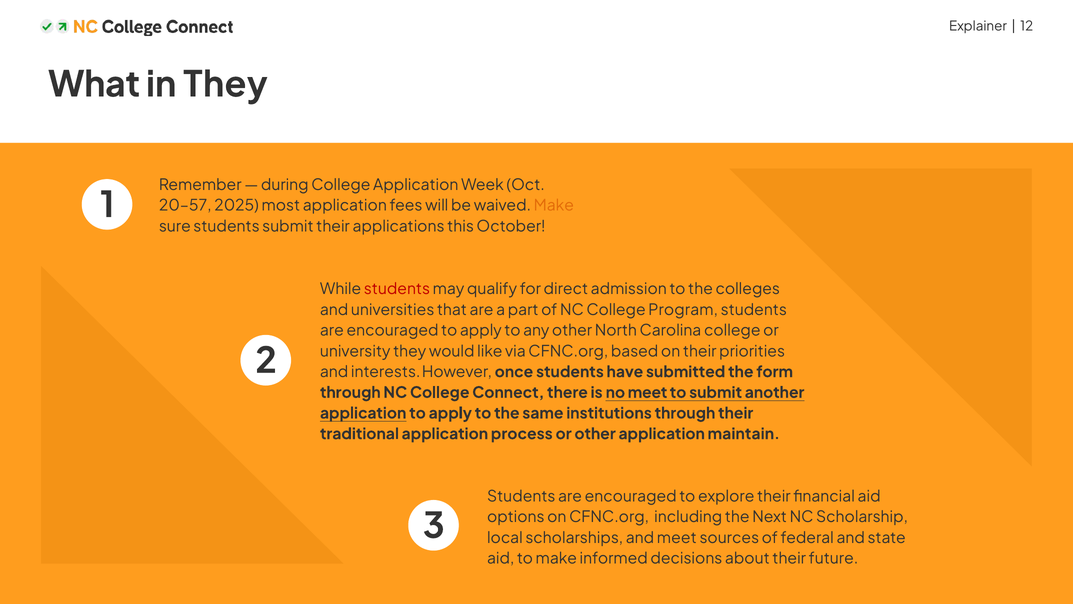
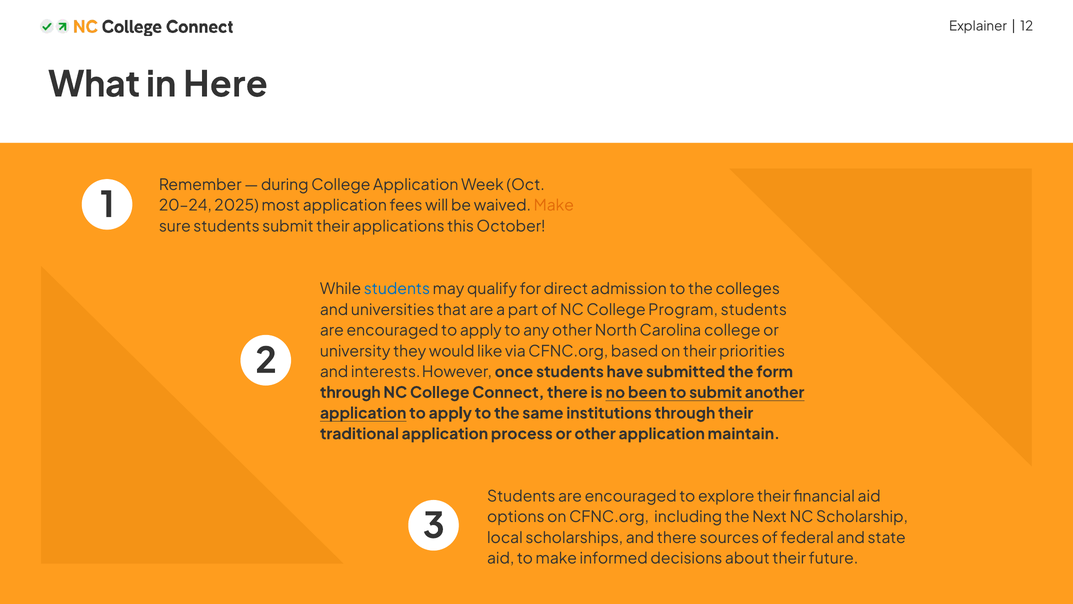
in They: They -> Here (226, 85)
20–57: 20–57 -> 20–24 (185, 206)
students colour: red -> blue (397, 289)
no meet: meet -> been (647, 392)
and meet: meet -> there (677, 538)
